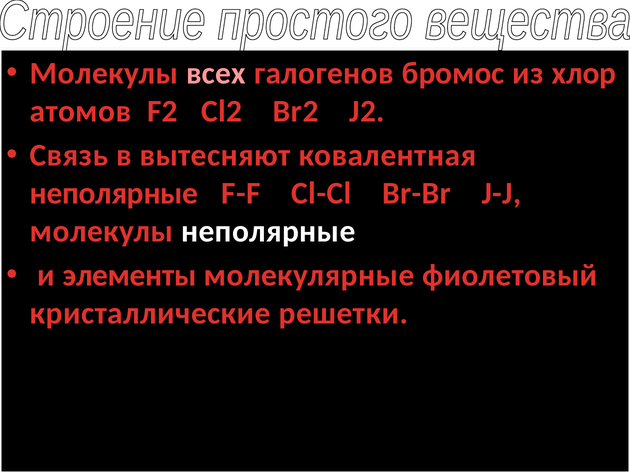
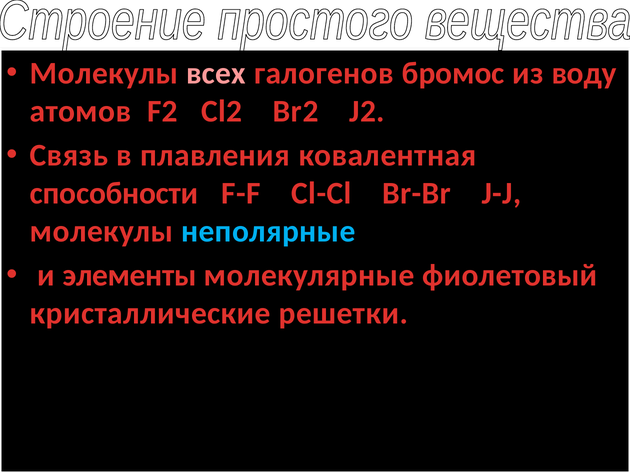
хлор: хлор -> воду (584, 73)
вытесняют: вытесняют -> плавления (215, 155)
неполярные: неполярные -> способности (114, 193)
неполярные colour: white -> light blue (268, 231)
